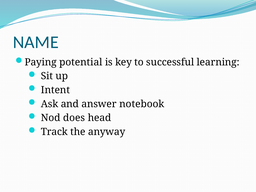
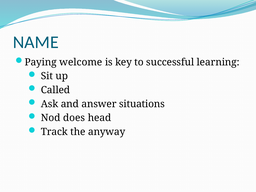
potential: potential -> welcome (81, 62)
Intent: Intent -> Called (55, 90)
notebook: notebook -> situations (142, 104)
